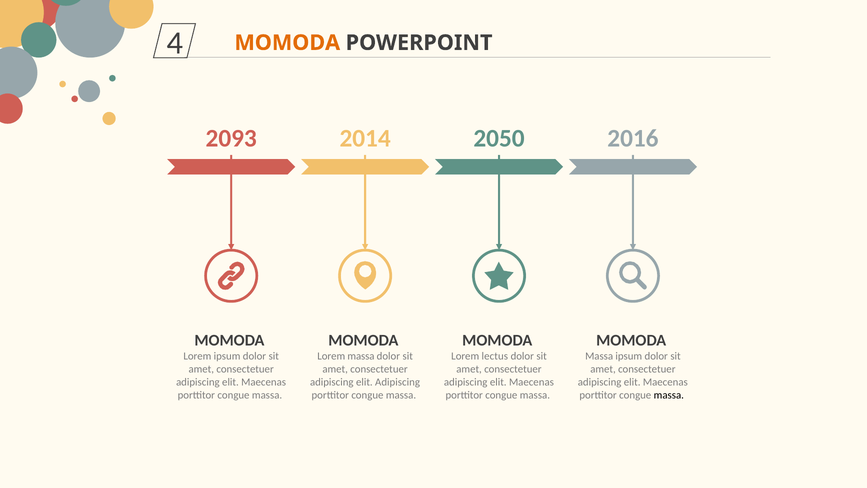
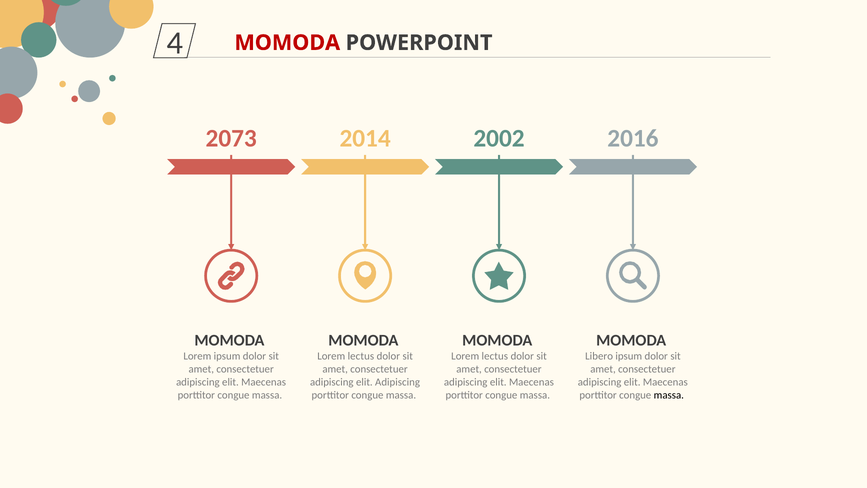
MOMODA colour: orange -> red (287, 43)
2093: 2093 -> 2073 (231, 138)
2050: 2050 -> 2002 (499, 138)
massa: massa -> lectus (361, 356)
Massa: Massa -> Libero (599, 356)
